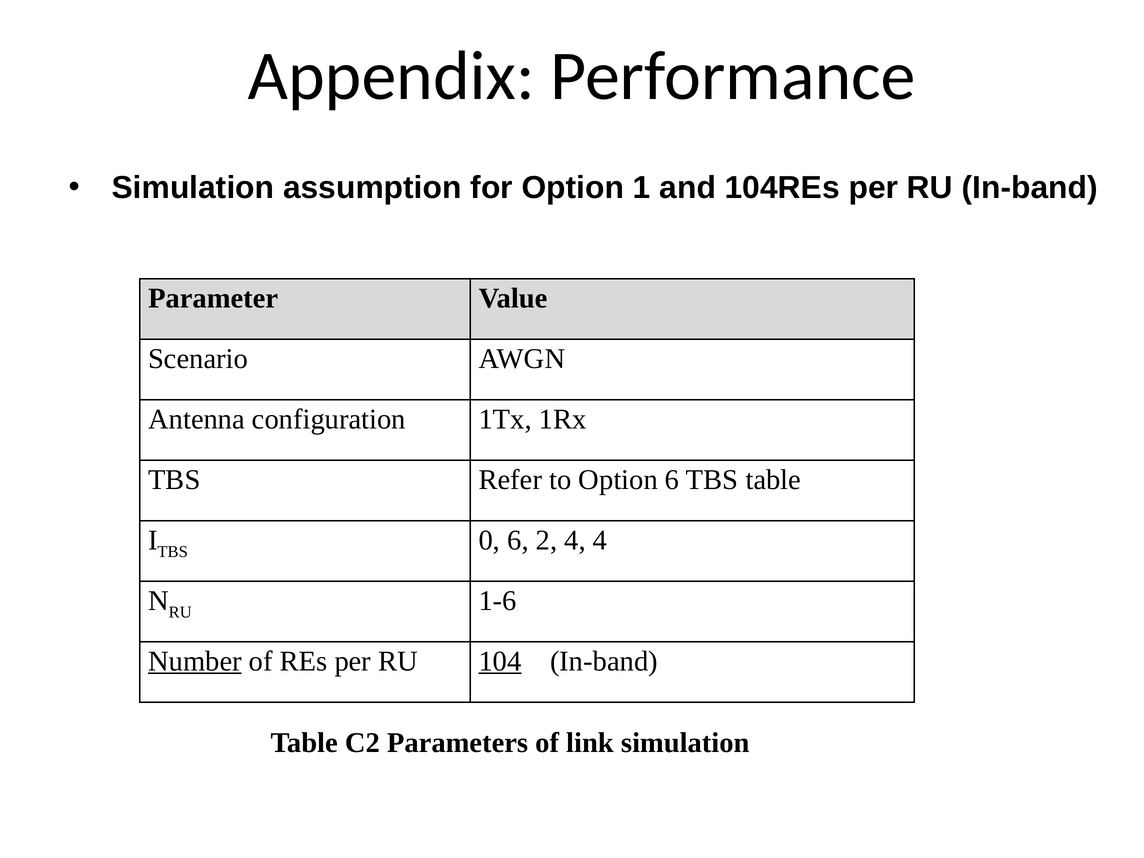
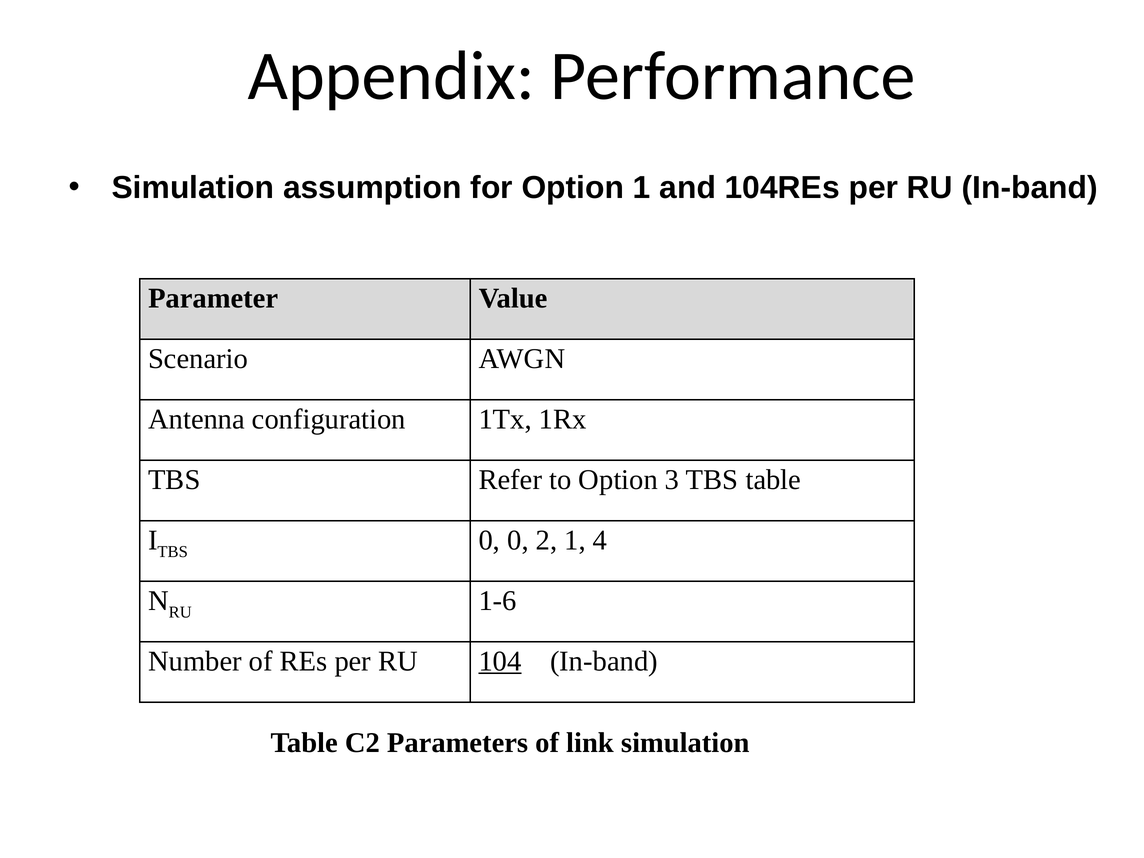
Option 6: 6 -> 3 (672, 480)
0 6: 6 -> 0 (518, 540)
2 4: 4 -> 1 (575, 540)
Number underline: present -> none (195, 661)
